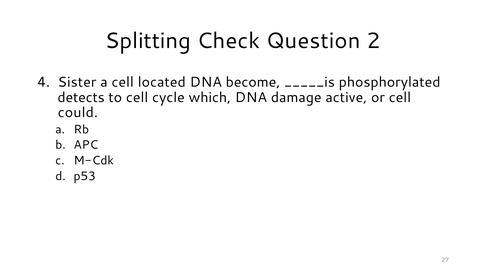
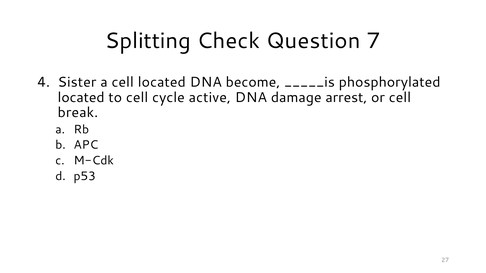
2: 2 -> 7 (374, 41)
detects: detects -> located (81, 97)
which: which -> active (210, 97)
active: active -> arrest (346, 97)
could: could -> break (78, 113)
